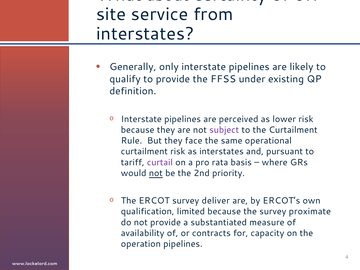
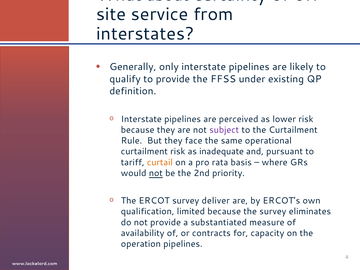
as interstates: interstates -> inadequate (222, 152)
curtail colour: purple -> orange (160, 162)
proximate: proximate -> eliminates (310, 212)
